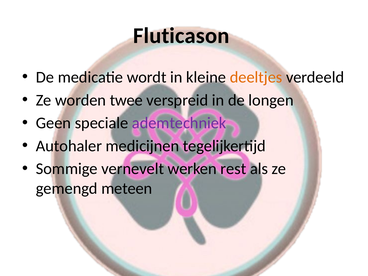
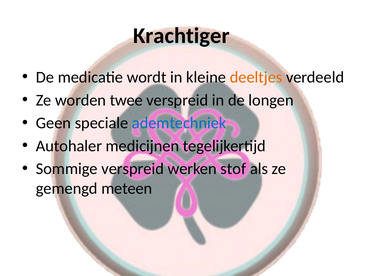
Fluticason: Fluticason -> Krachtiger (181, 36)
ademtechniek colour: purple -> blue (179, 123)
Sommige vernevelt: vernevelt -> verspreid (133, 169)
rest: rest -> stof (233, 169)
